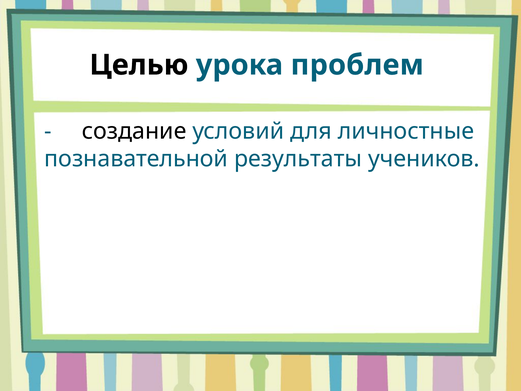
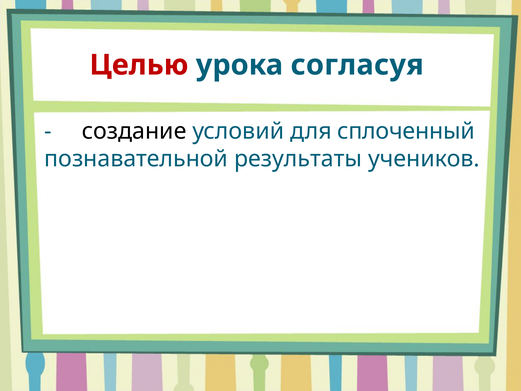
Целью colour: black -> red (139, 65)
проблем: проблем -> согласуя (357, 65)
личностные: личностные -> сплоченный (406, 131)
